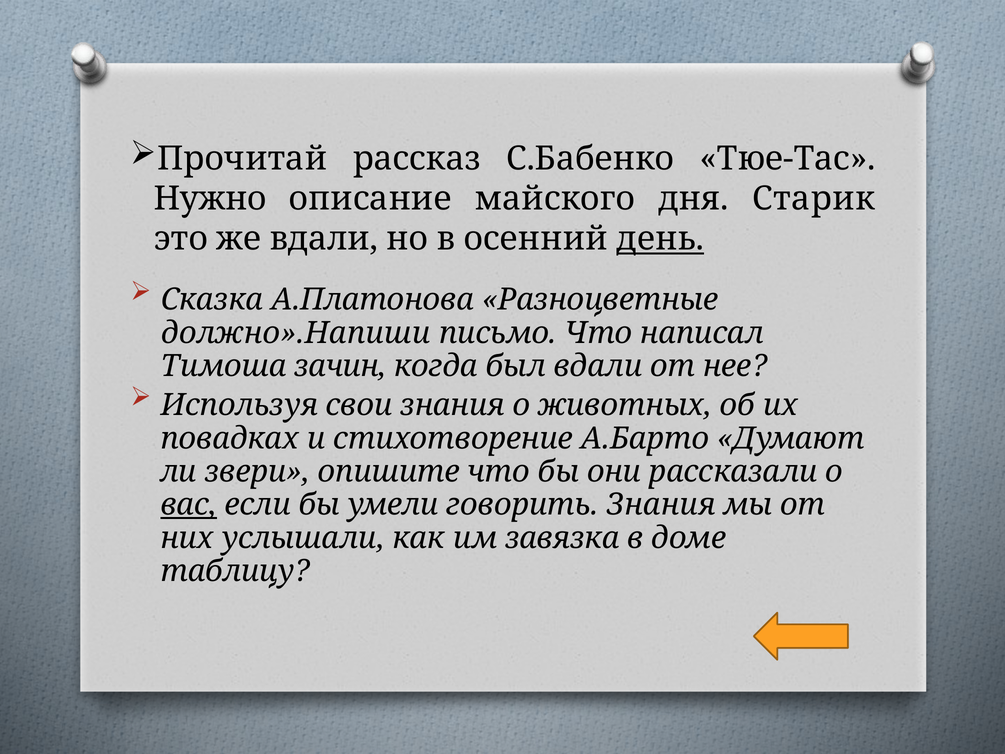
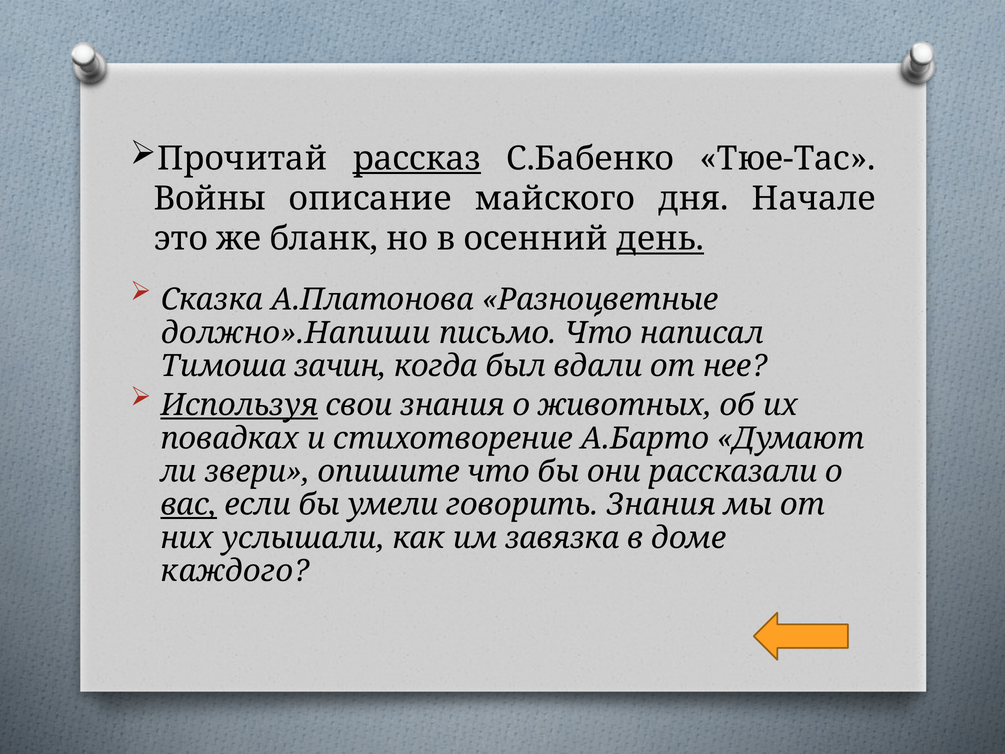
рассказ underline: none -> present (417, 158)
Нужно: Нужно -> Войны (210, 199)
Старик: Старик -> Начале (814, 199)
же вдали: вдали -> бланк (324, 239)
Используя underline: none -> present (239, 405)
таблицу: таблицу -> каждого (235, 571)
